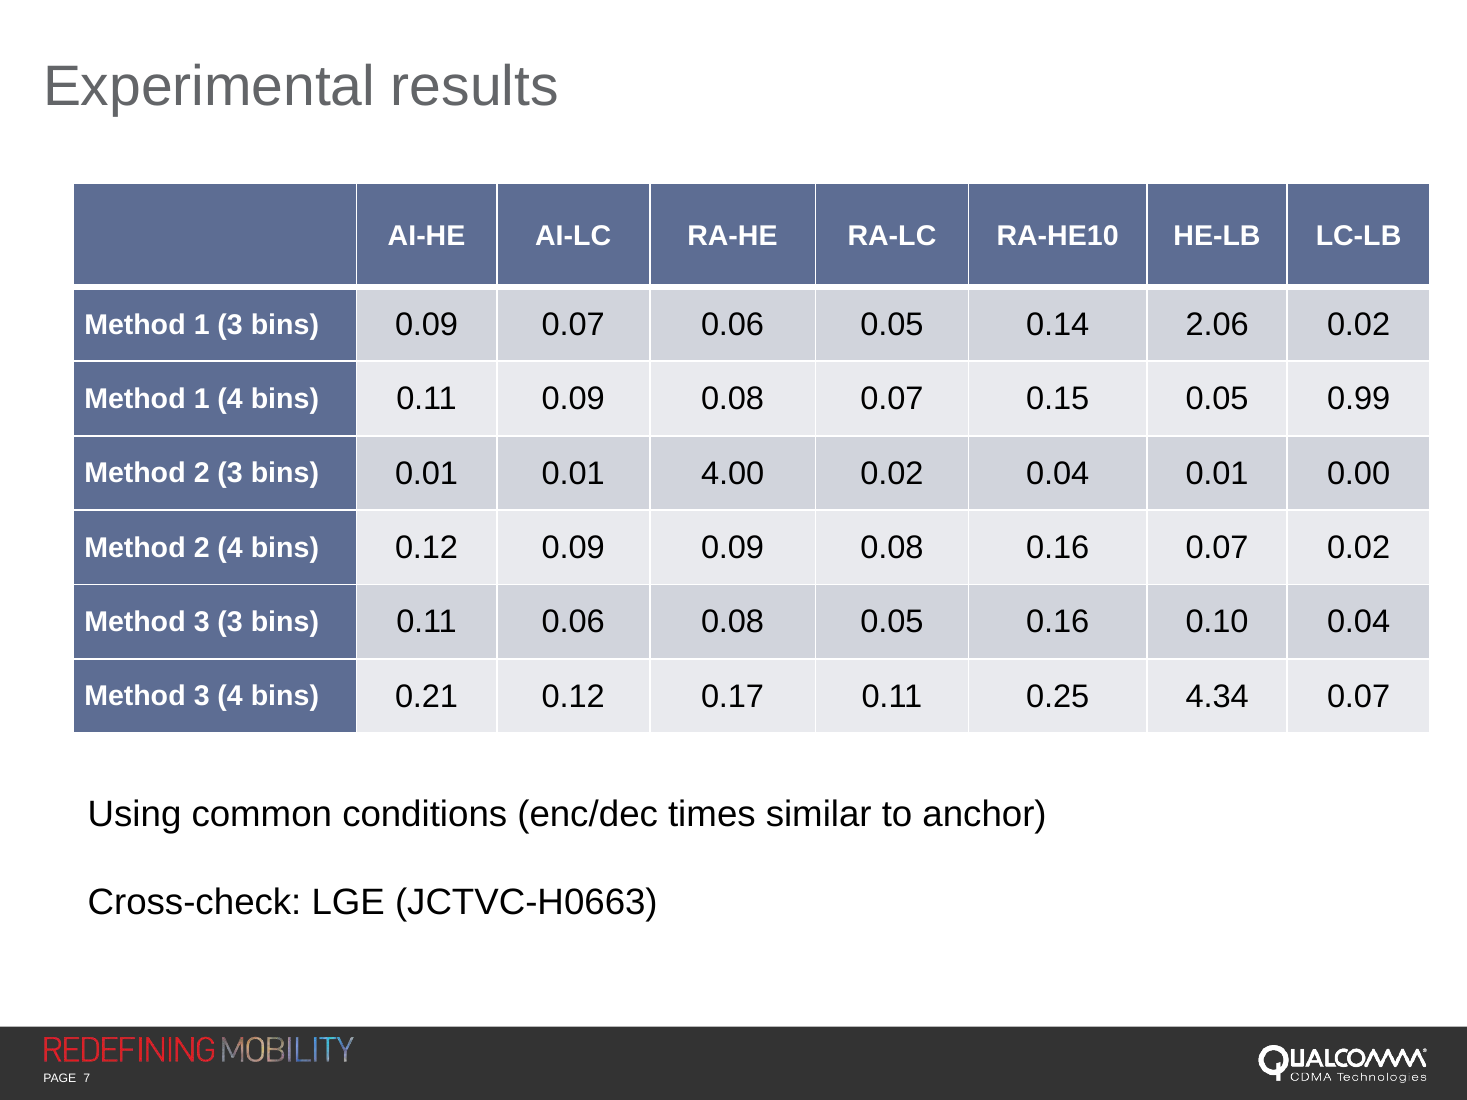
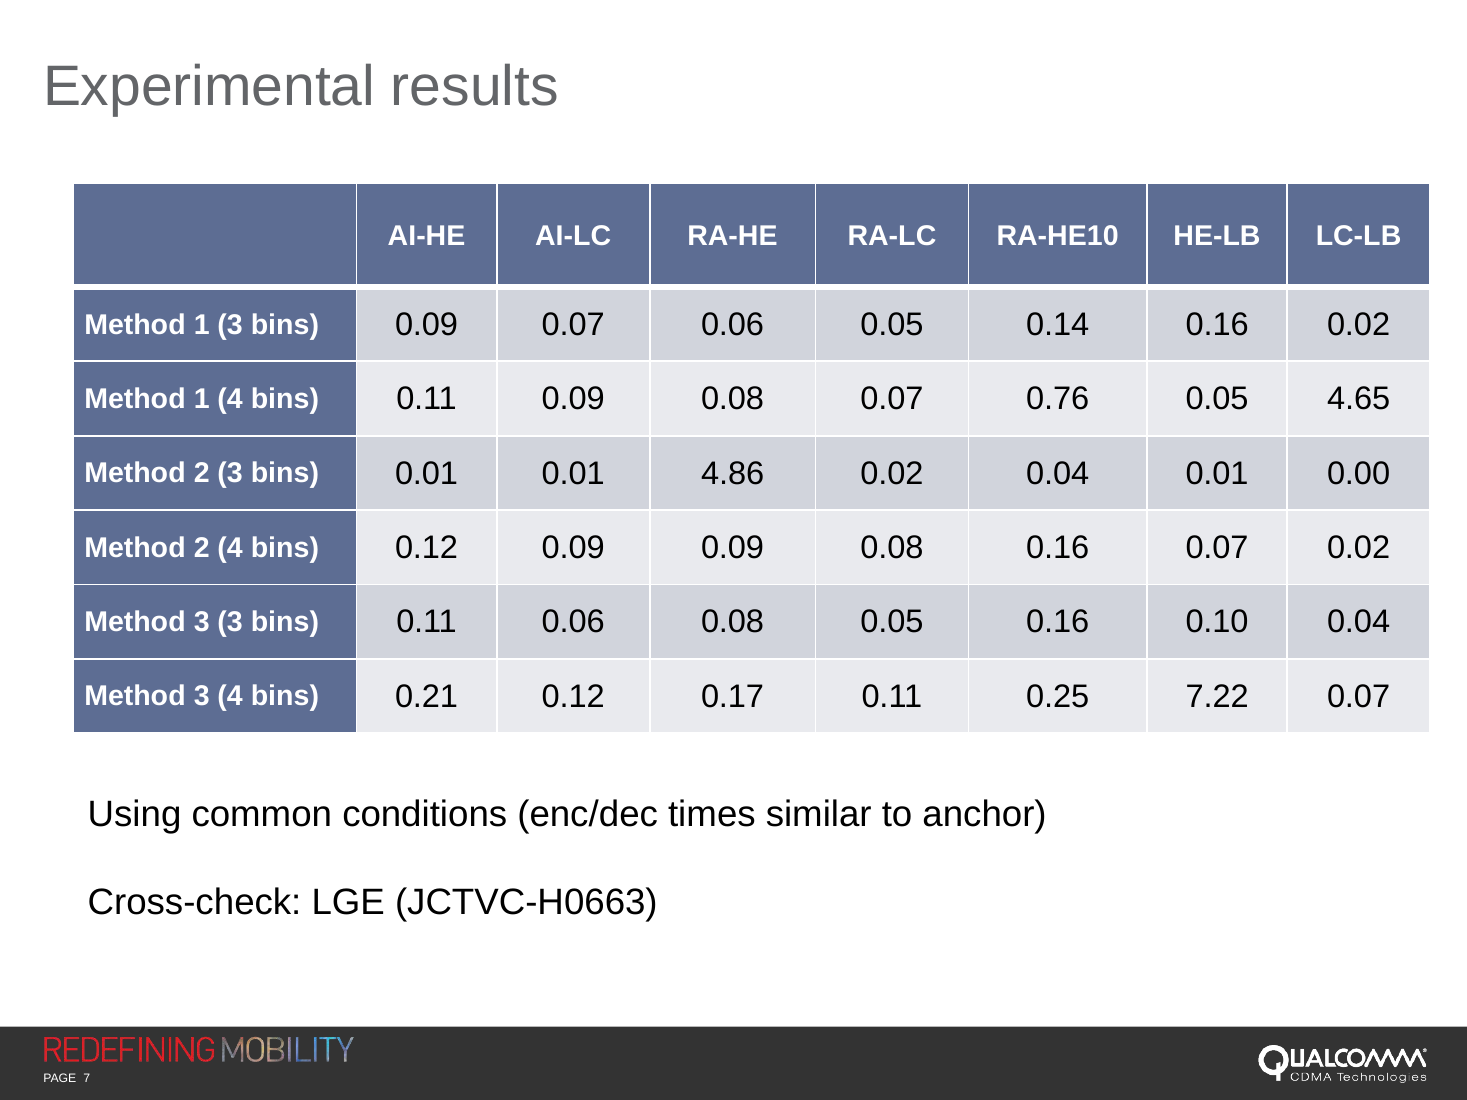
0.14 2.06: 2.06 -> 0.16 (1217, 325)
0.15: 0.15 -> 0.76 (1058, 399)
0.99: 0.99 -> 4.65 (1359, 399)
4.00: 4.00 -> 4.86 (733, 473)
4.34: 4.34 -> 7.22 (1217, 697)
